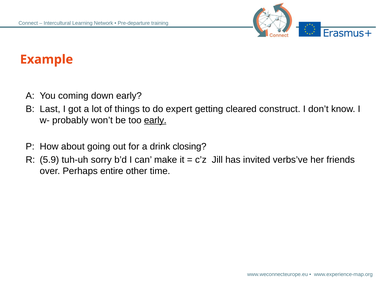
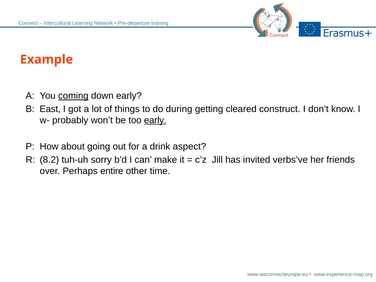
coming underline: none -> present (73, 96)
Last: Last -> East (50, 109)
expert: expert -> during (179, 109)
closing: closing -> aspect (189, 147)
5.9: 5.9 -> 8.2 (49, 160)
